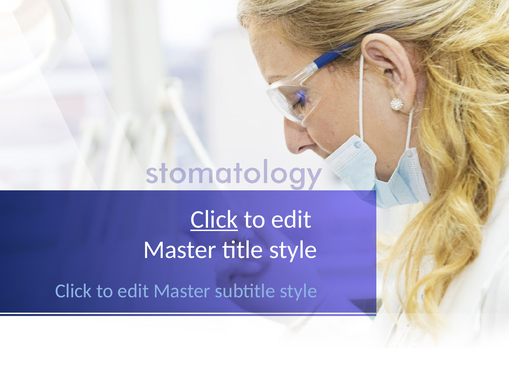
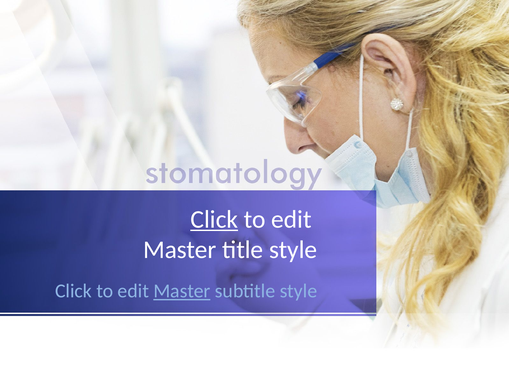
Master underline: none -> present (182, 292)
